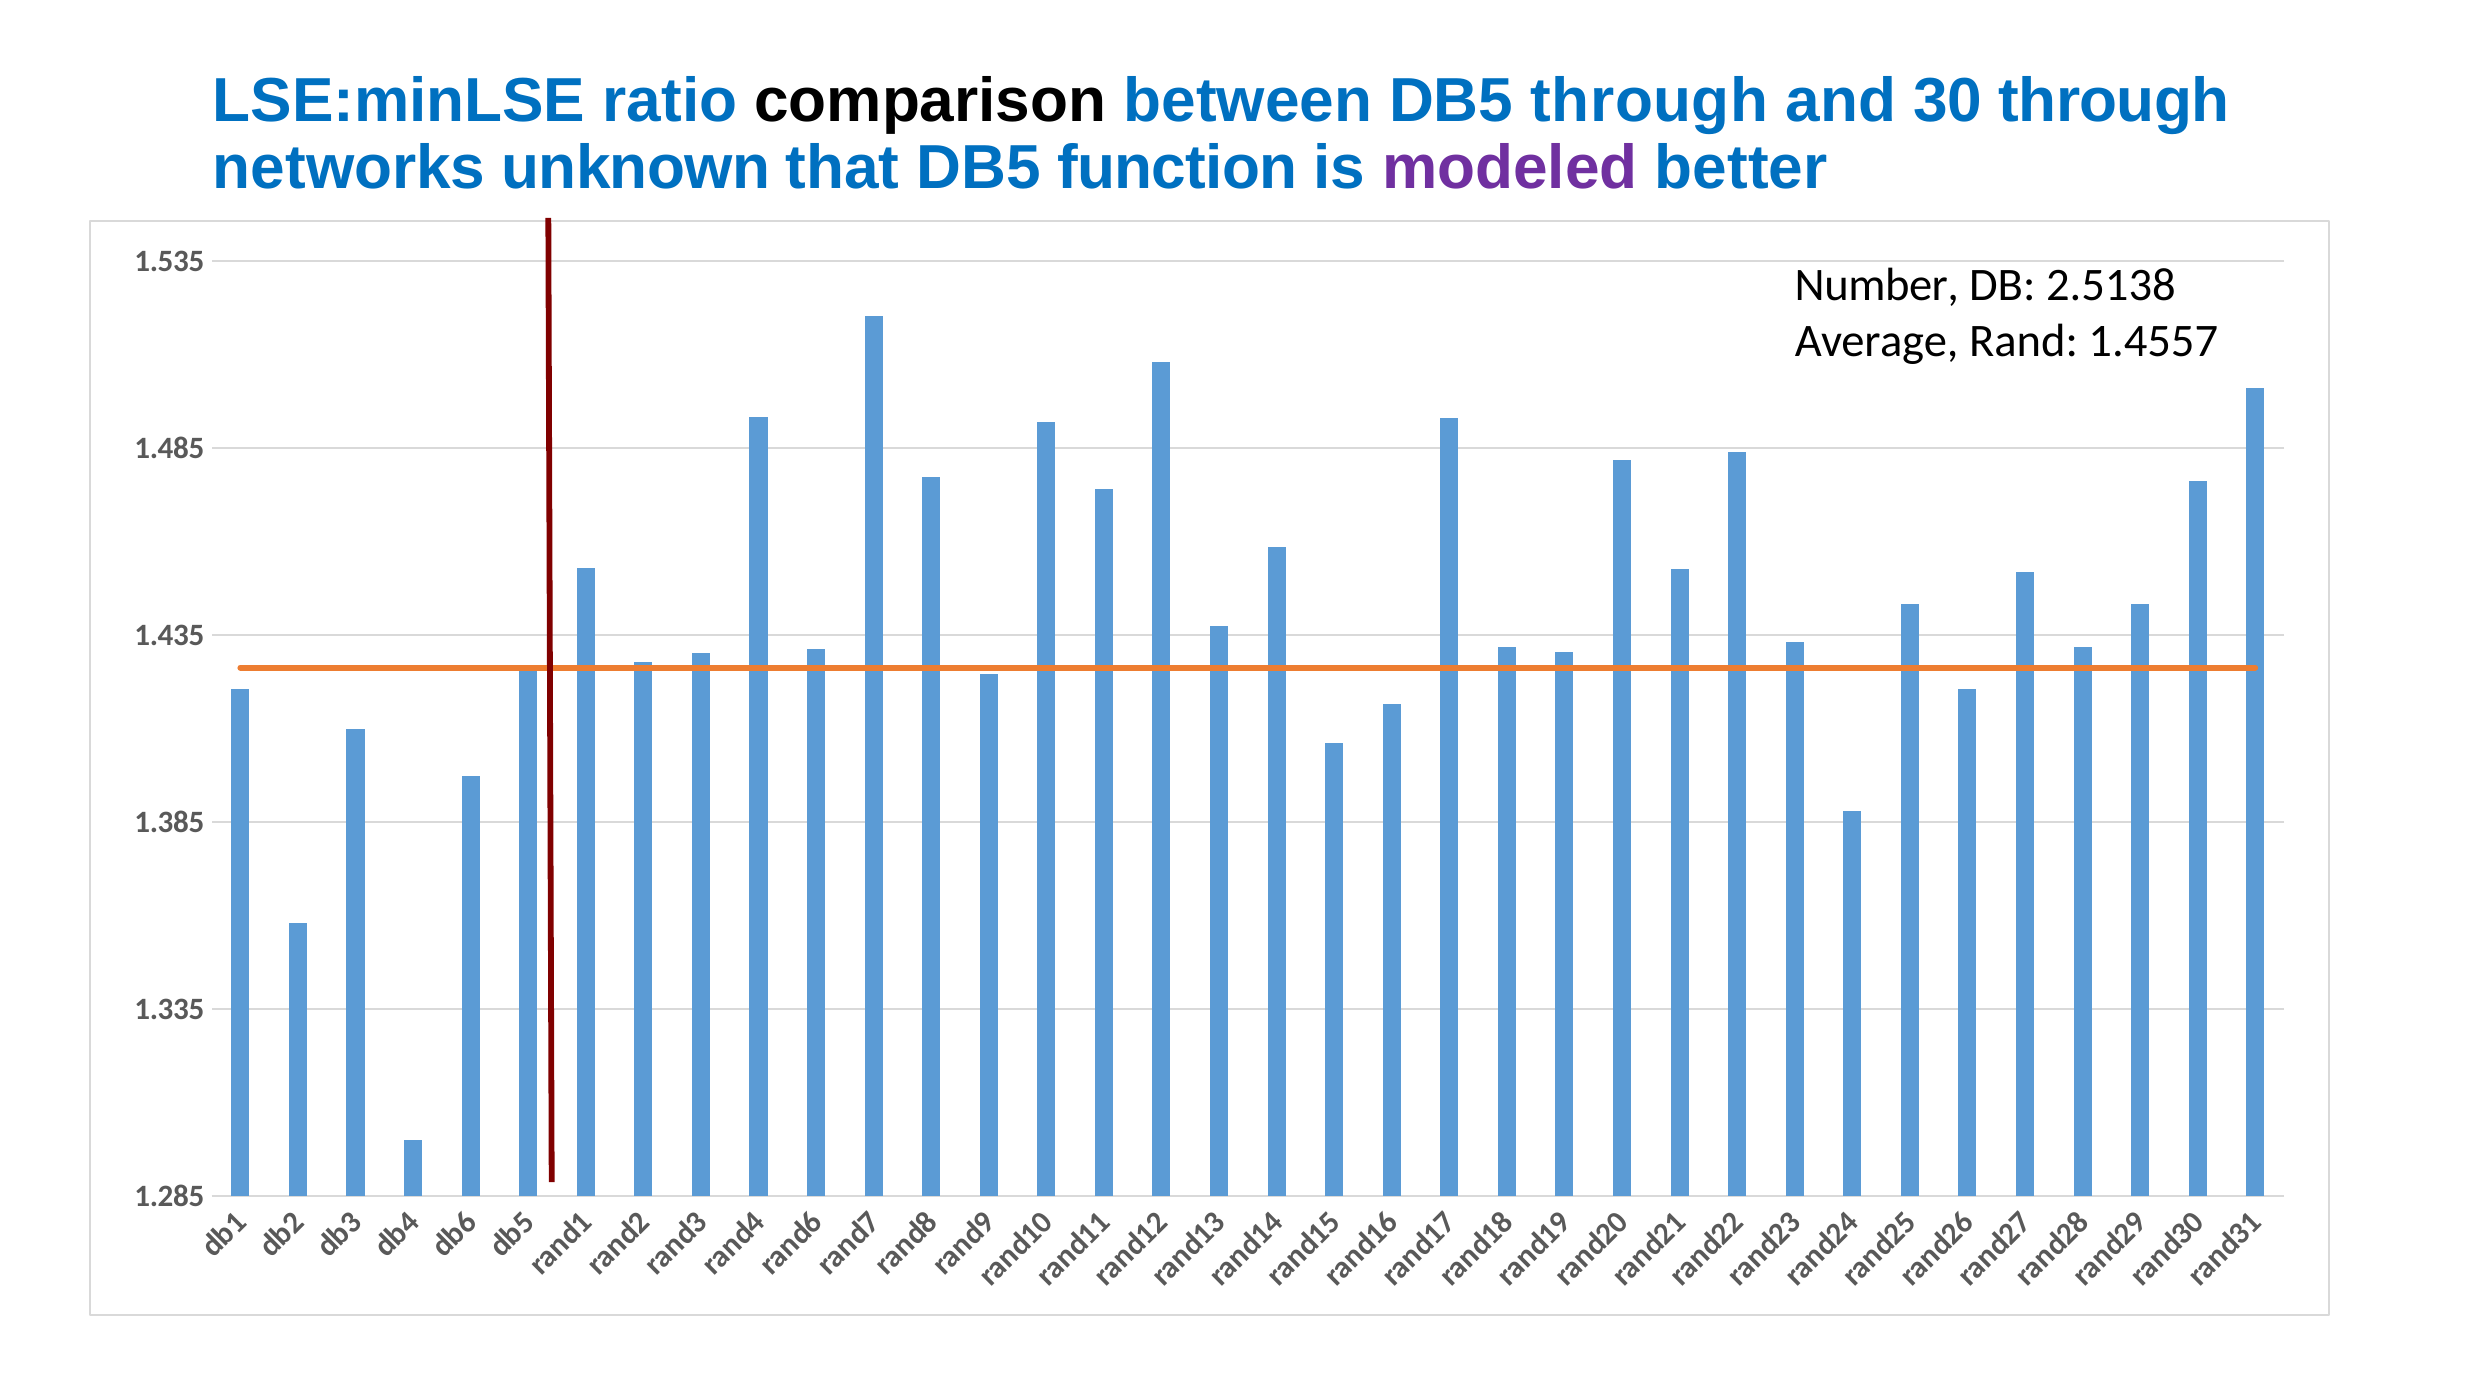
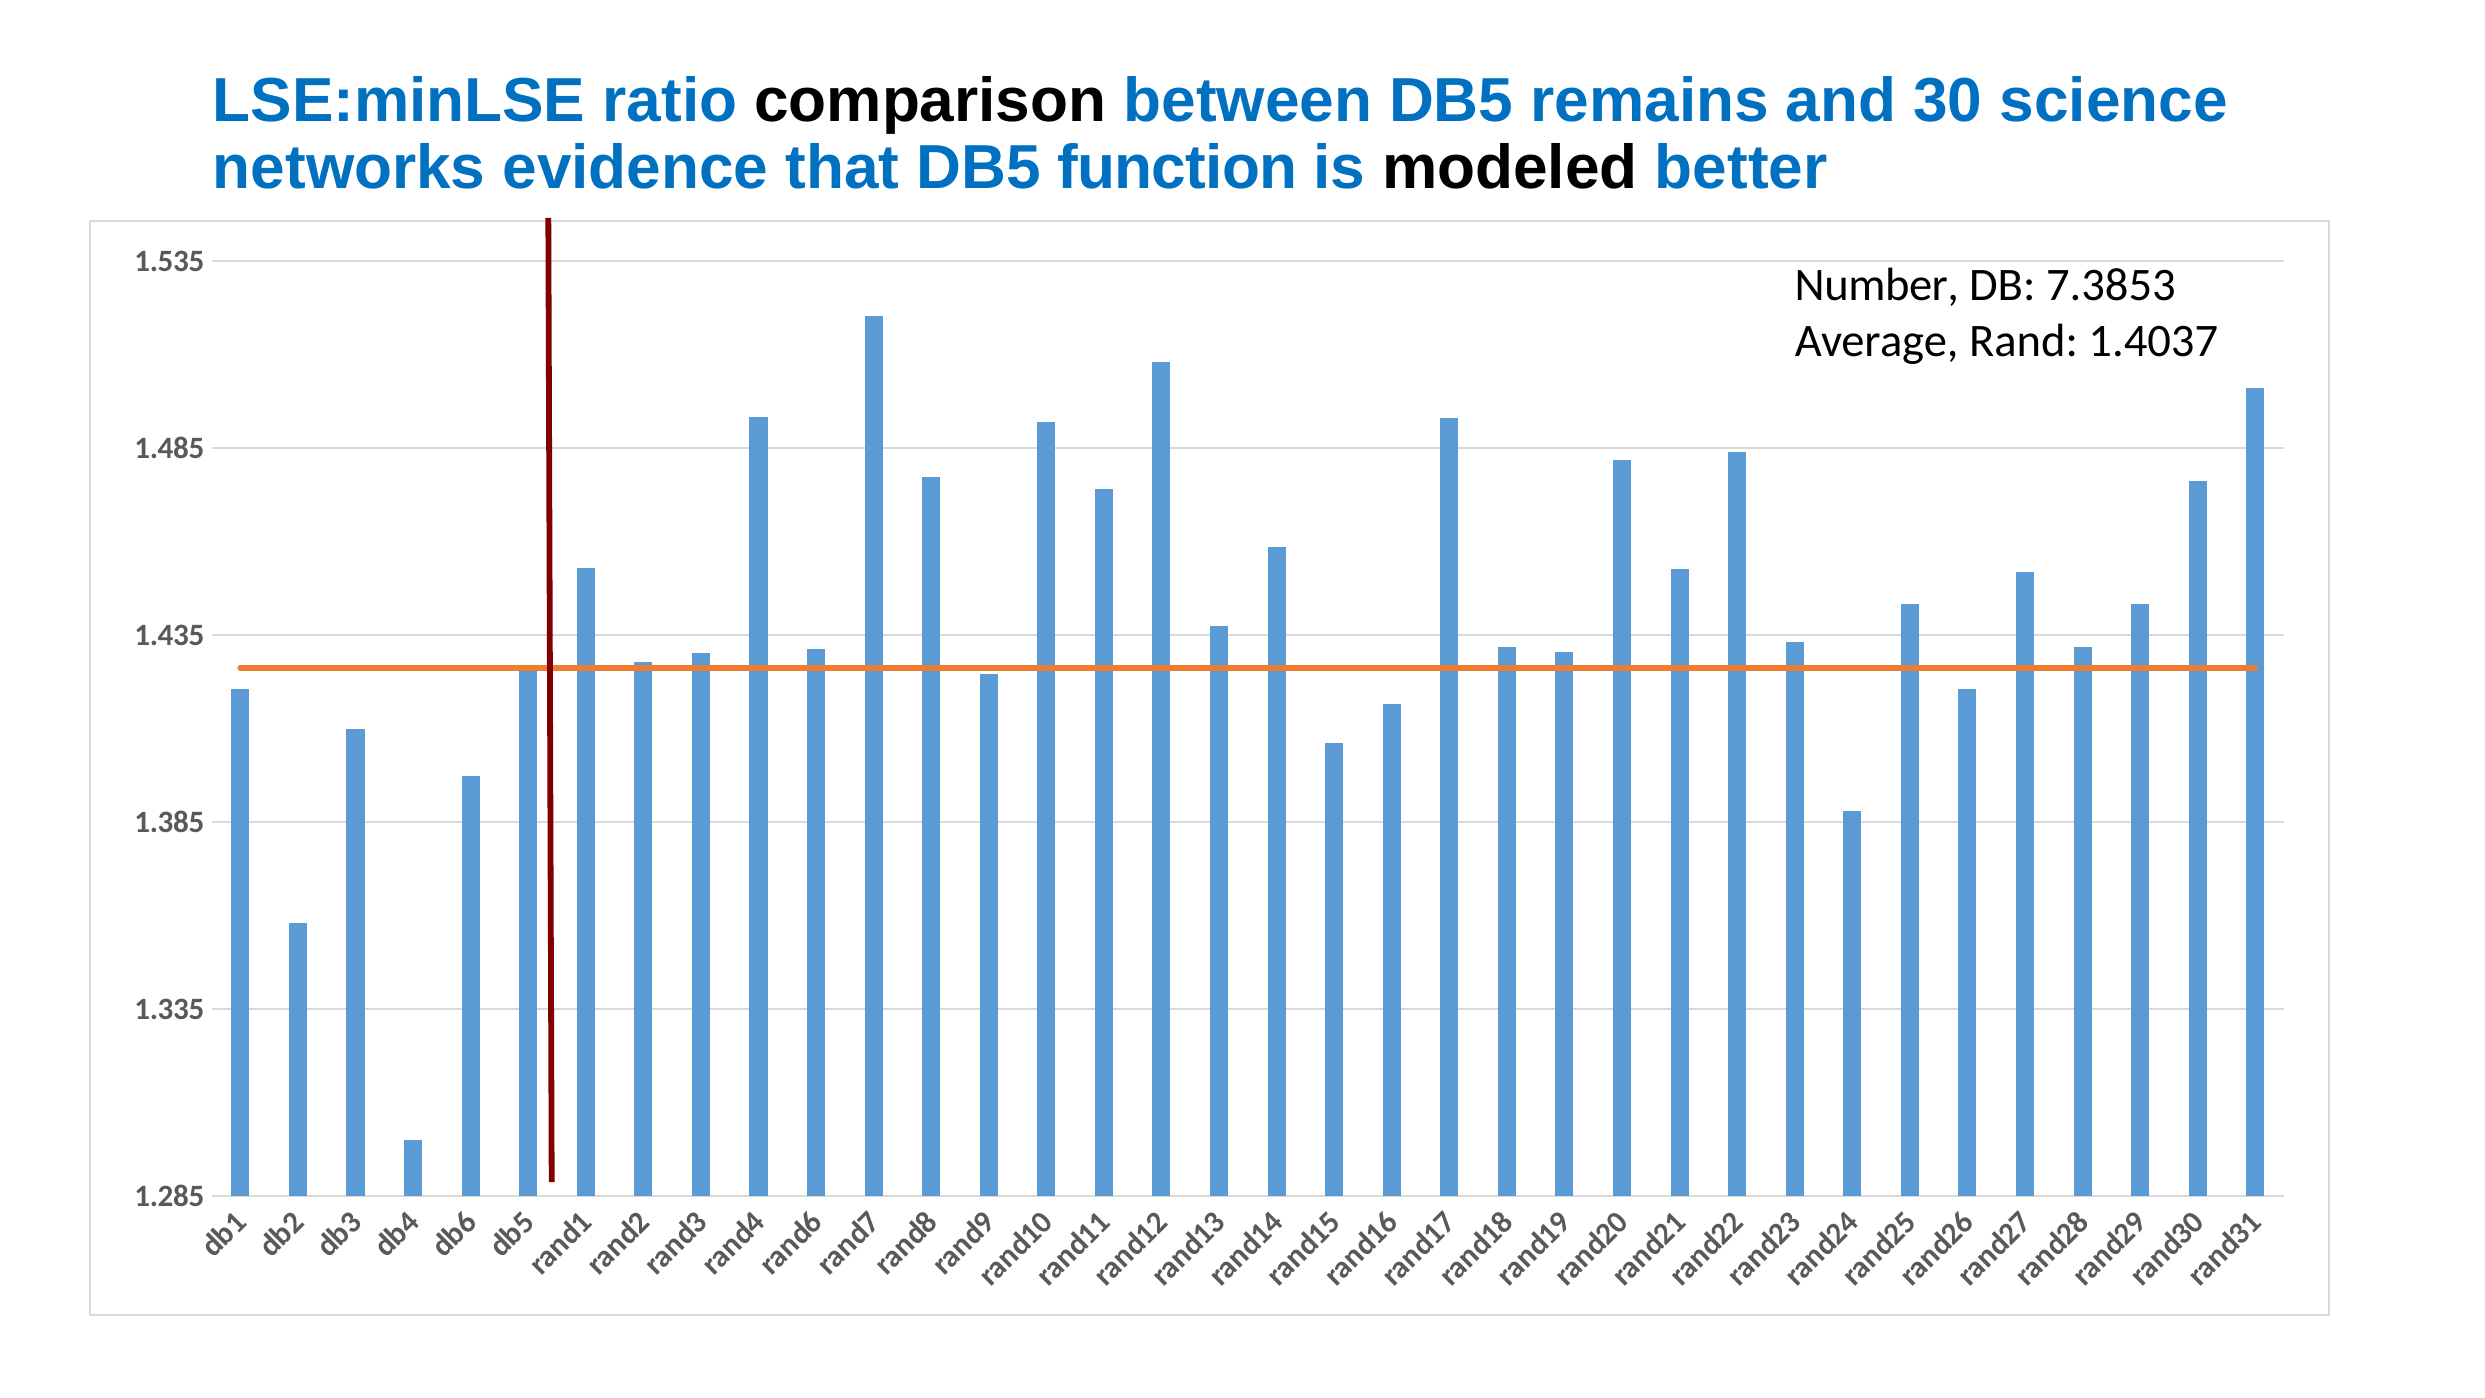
DB5 through: through -> remains (1650, 101)
30 through: through -> science (2114, 101)
unknown: unknown -> evidence (636, 168)
modeled colour: purple -> black (1510, 168)
2.5138: 2.5138 -> 7.3853 (2111, 285)
1.4557: 1.4557 -> 1.4037 (2153, 341)
